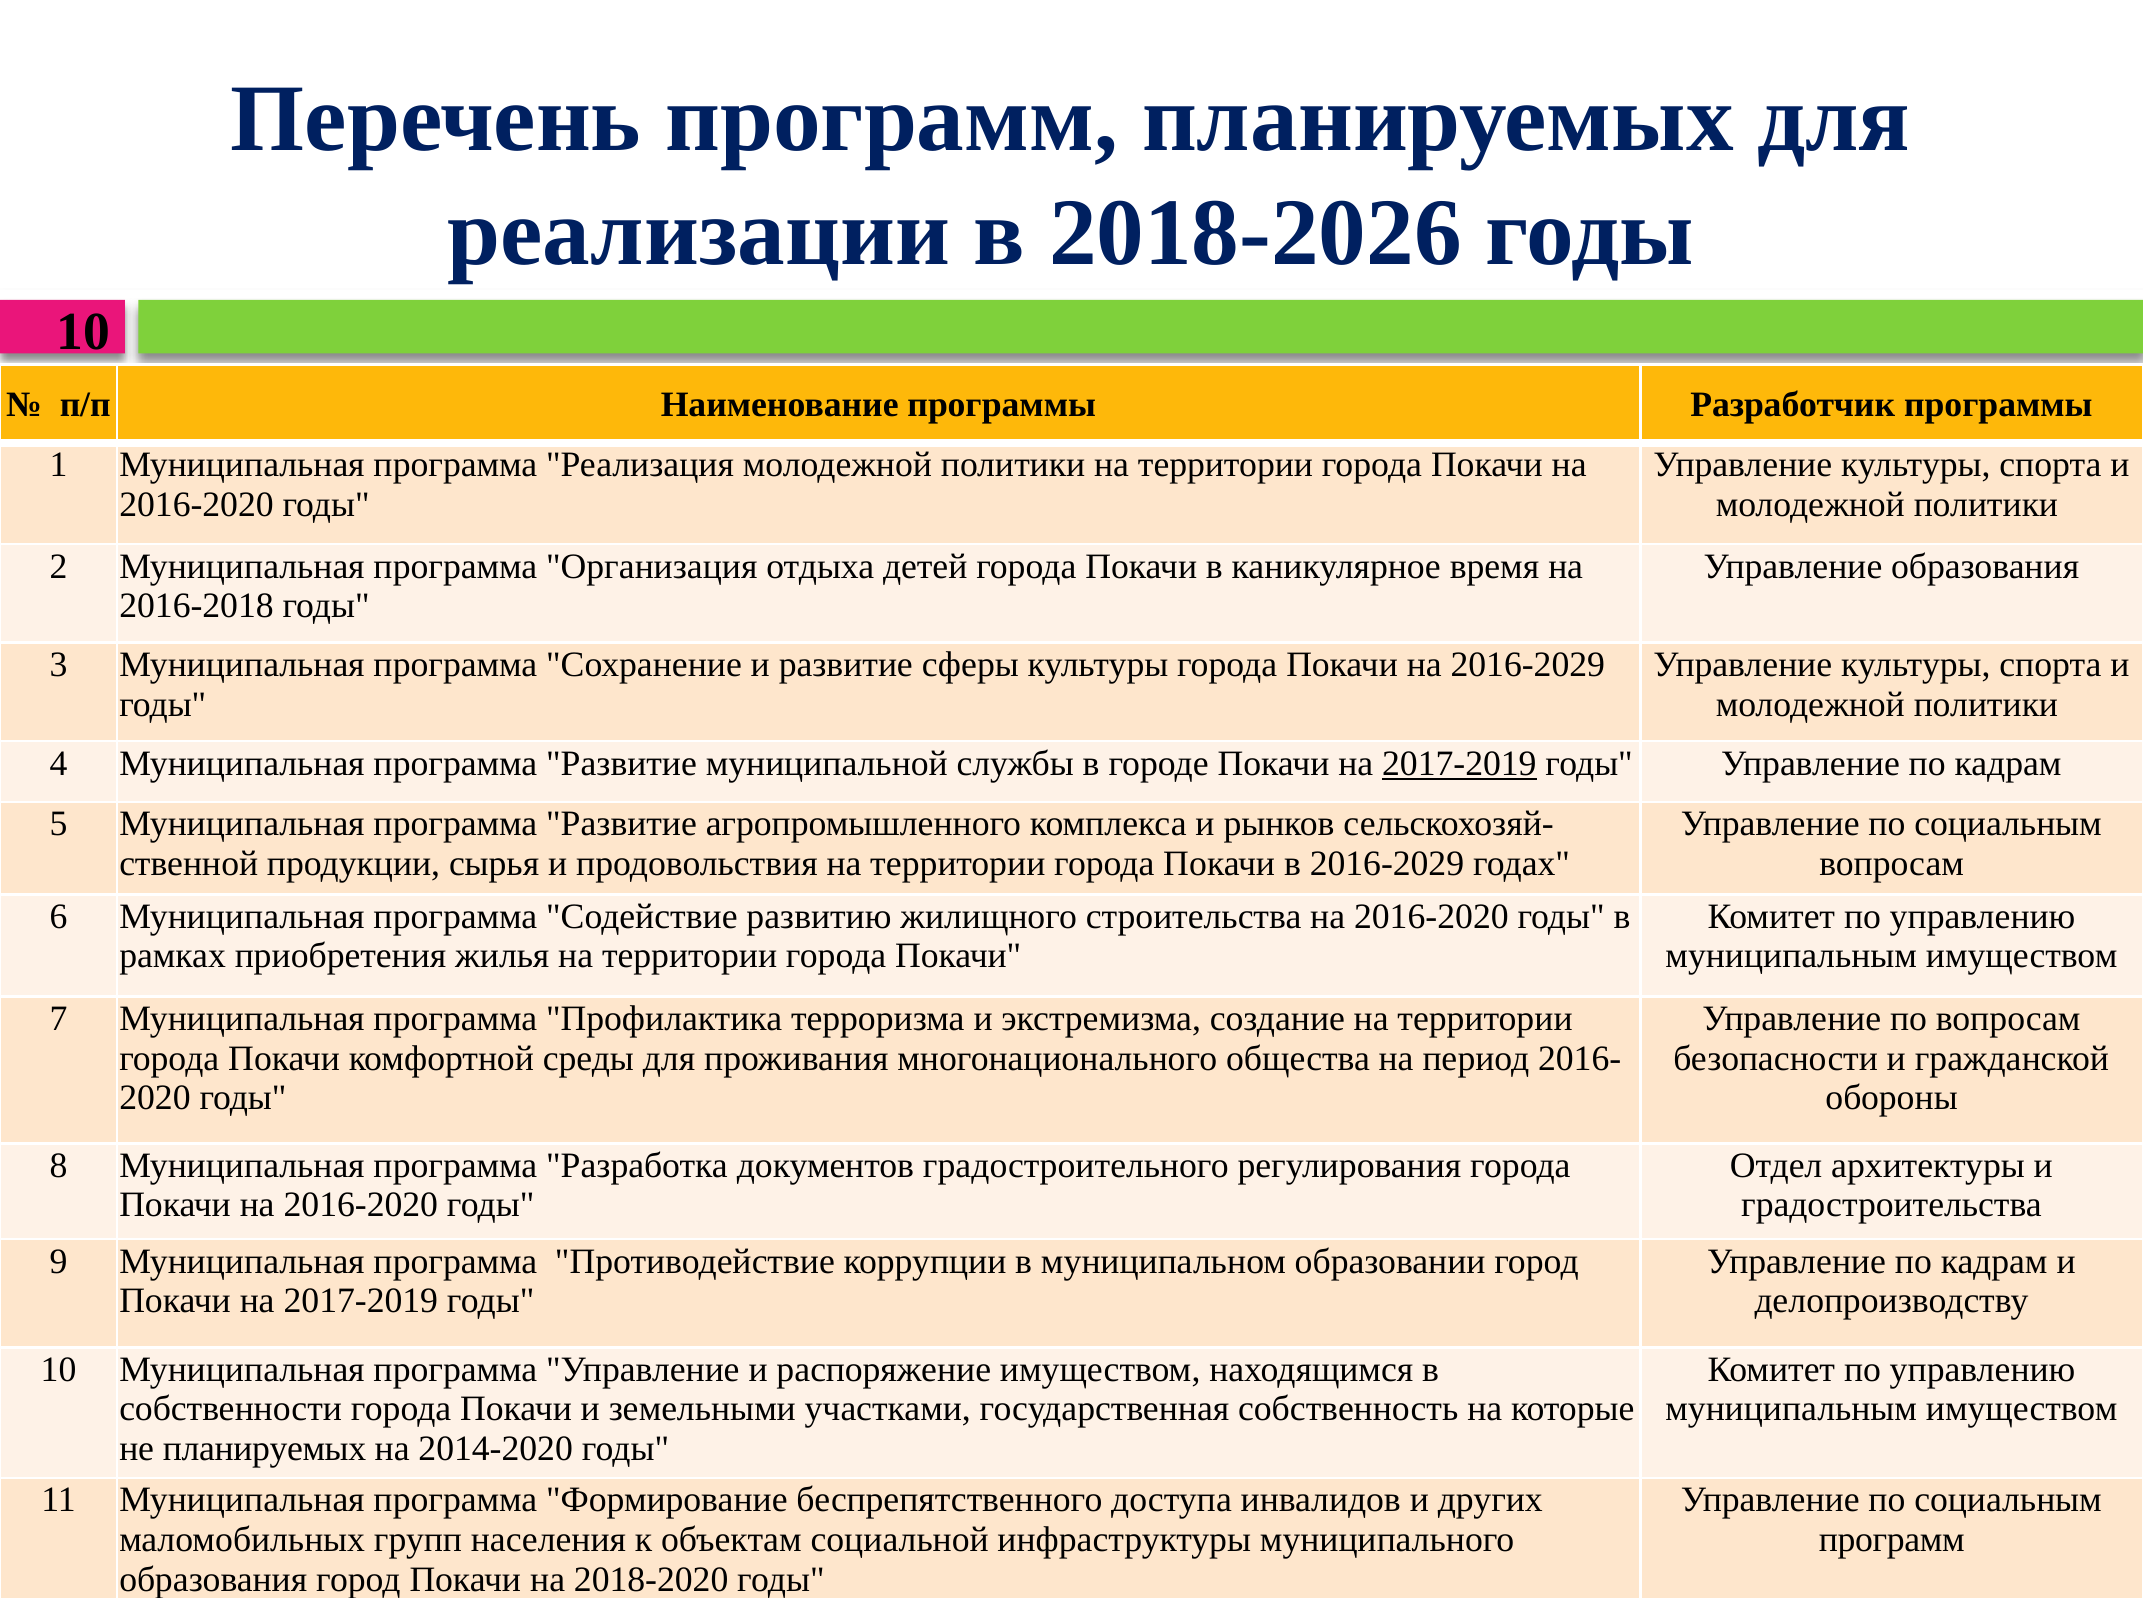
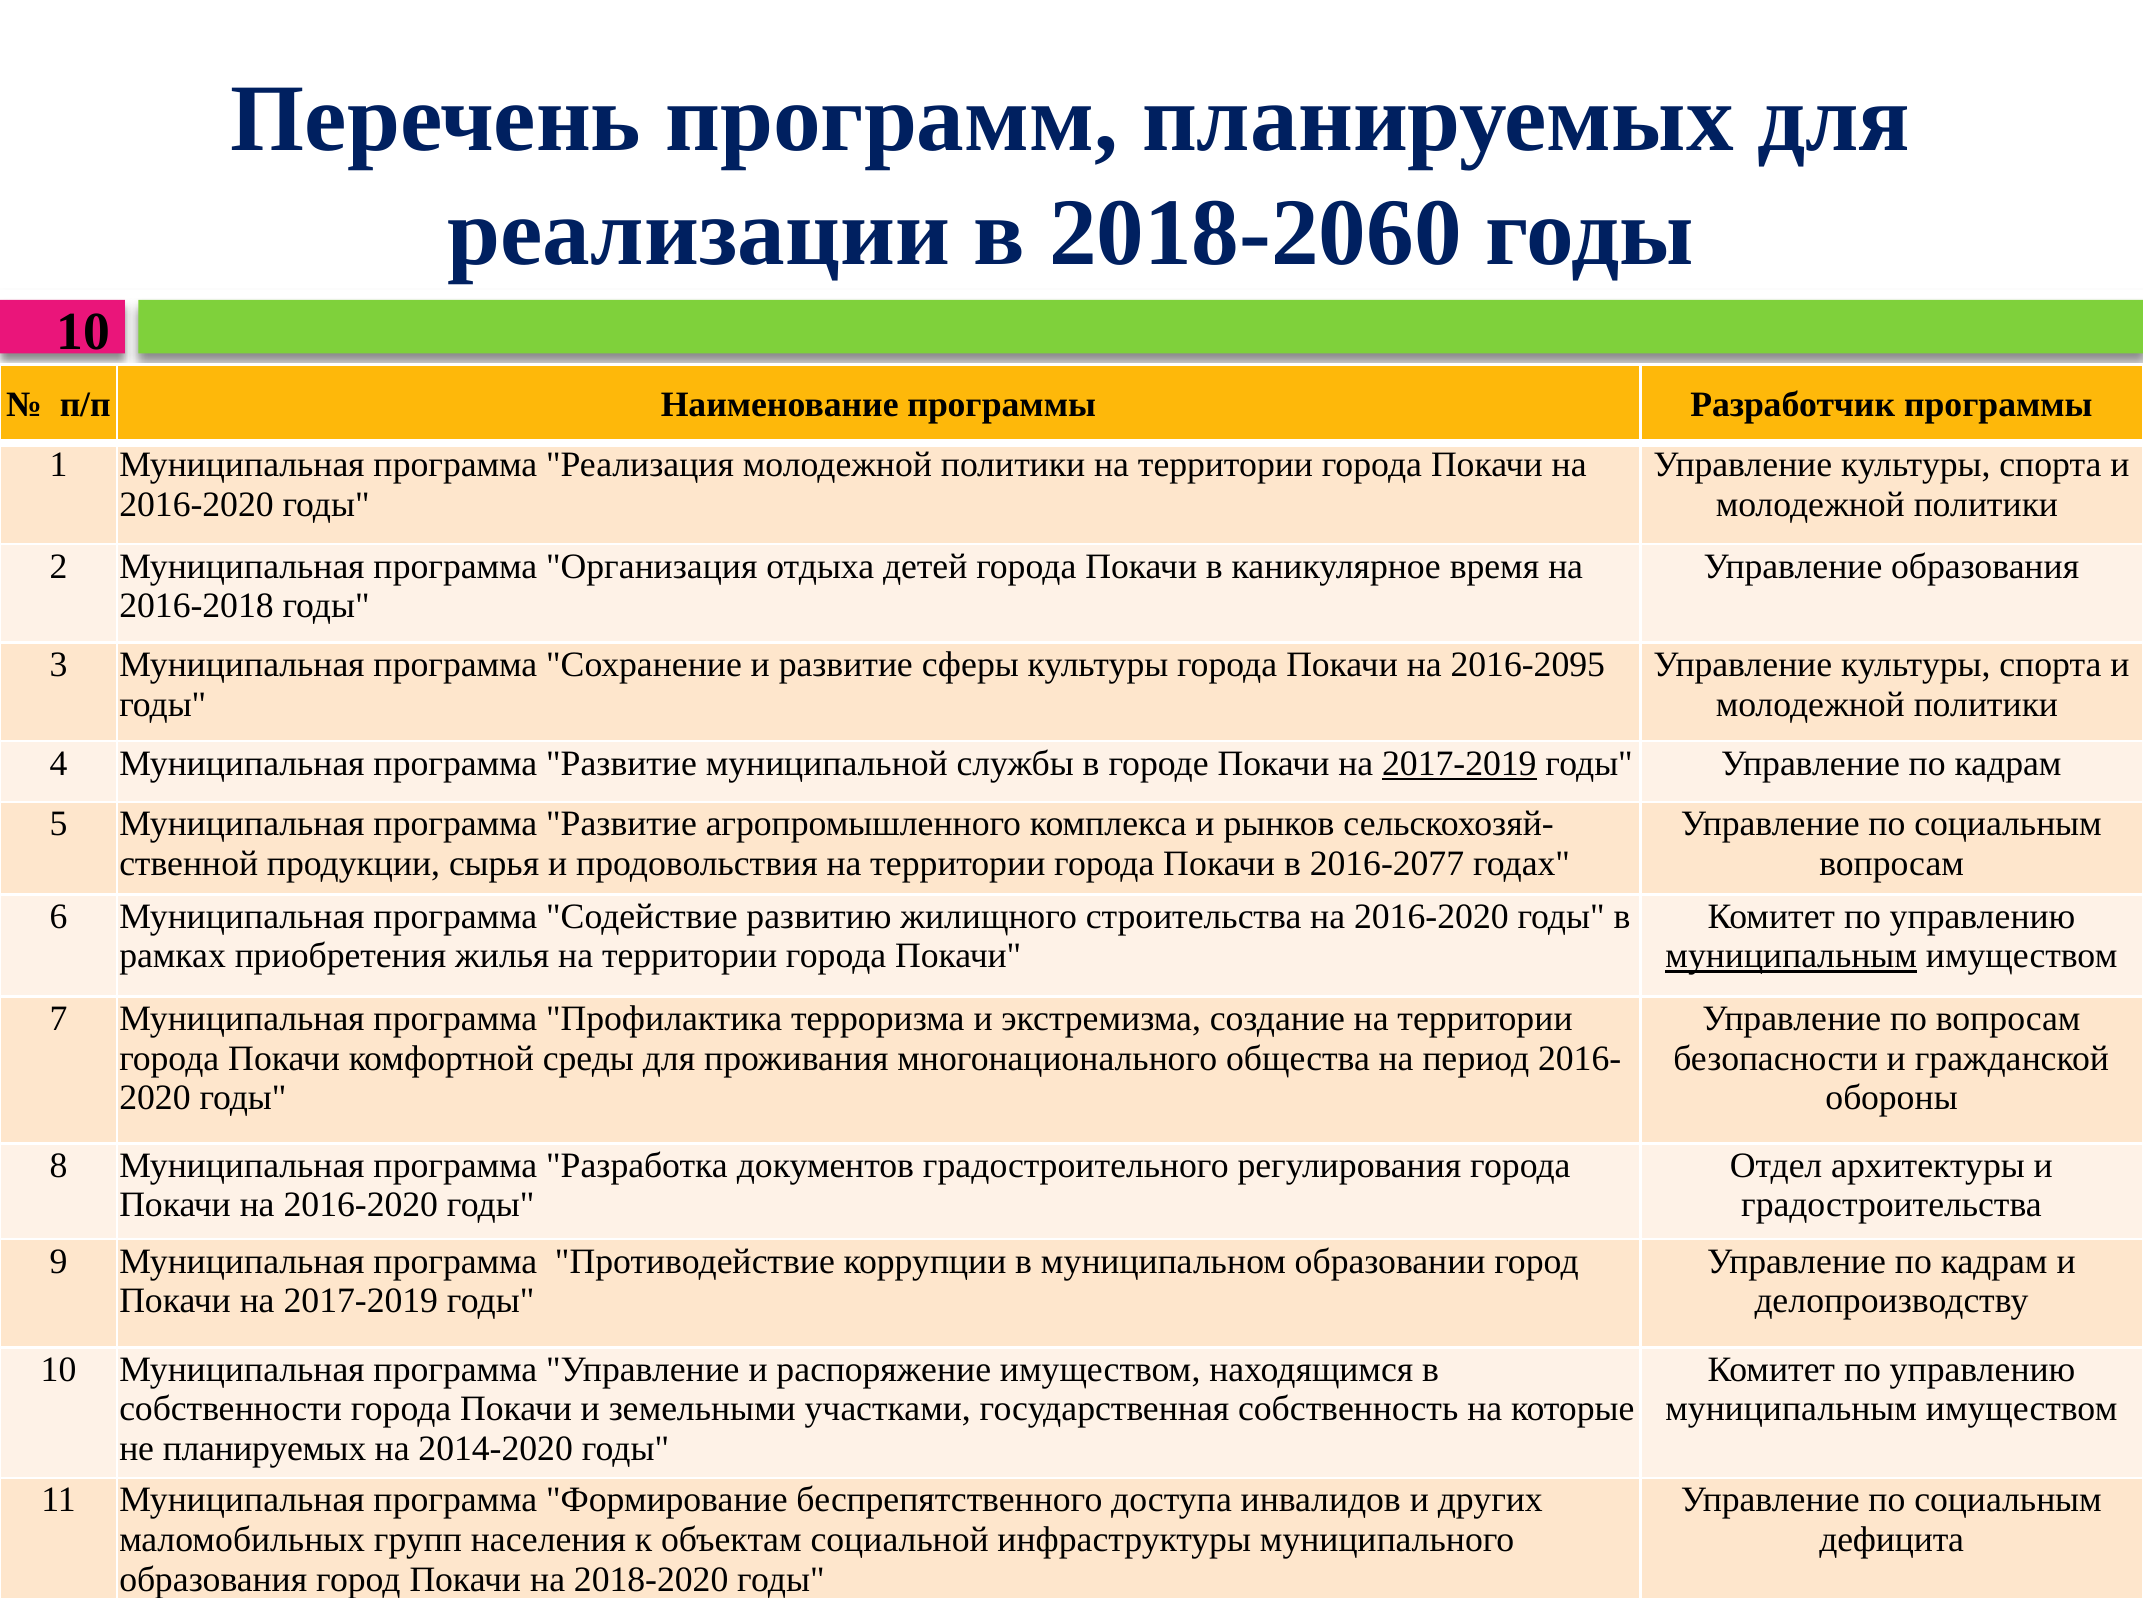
2018-2026: 2018-2026 -> 2018-2060 (1255, 233)
на 2016-2029: 2016-2029 -> 2016-2095 (1528, 665)
в 2016-2029: 2016-2029 -> 2016-2077 (1387, 864)
муниципальным underline: none -> present (1791, 956)
программ: программ -> дефицита (1892, 1540)
